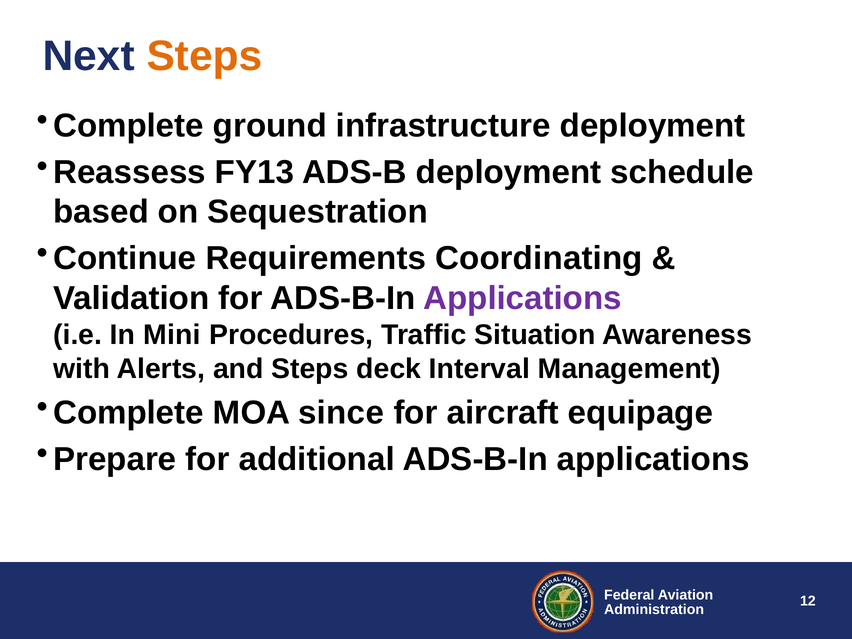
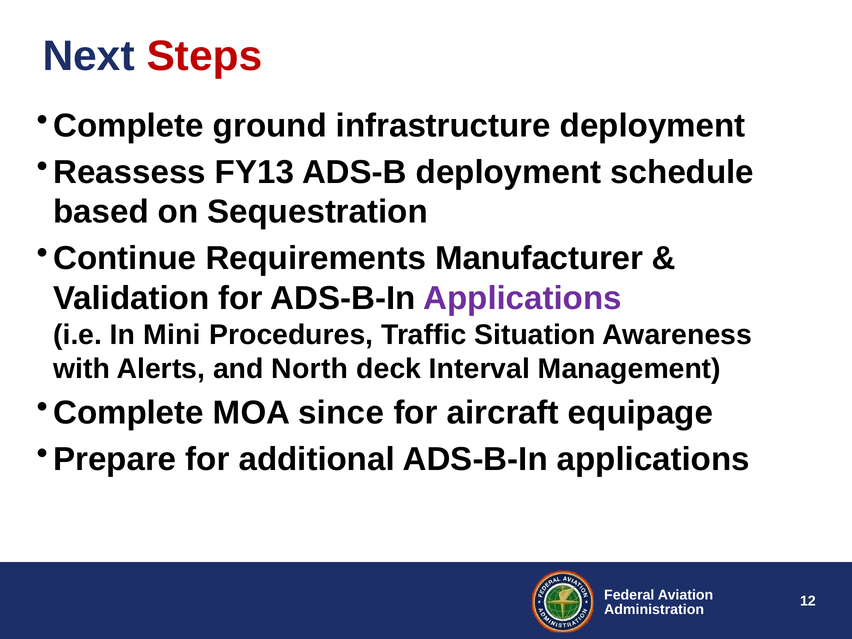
Steps colour: orange -> red (205, 56)
Coordinating: Coordinating -> Manufacturer (539, 258)
and Steps: Steps -> North (310, 369)
